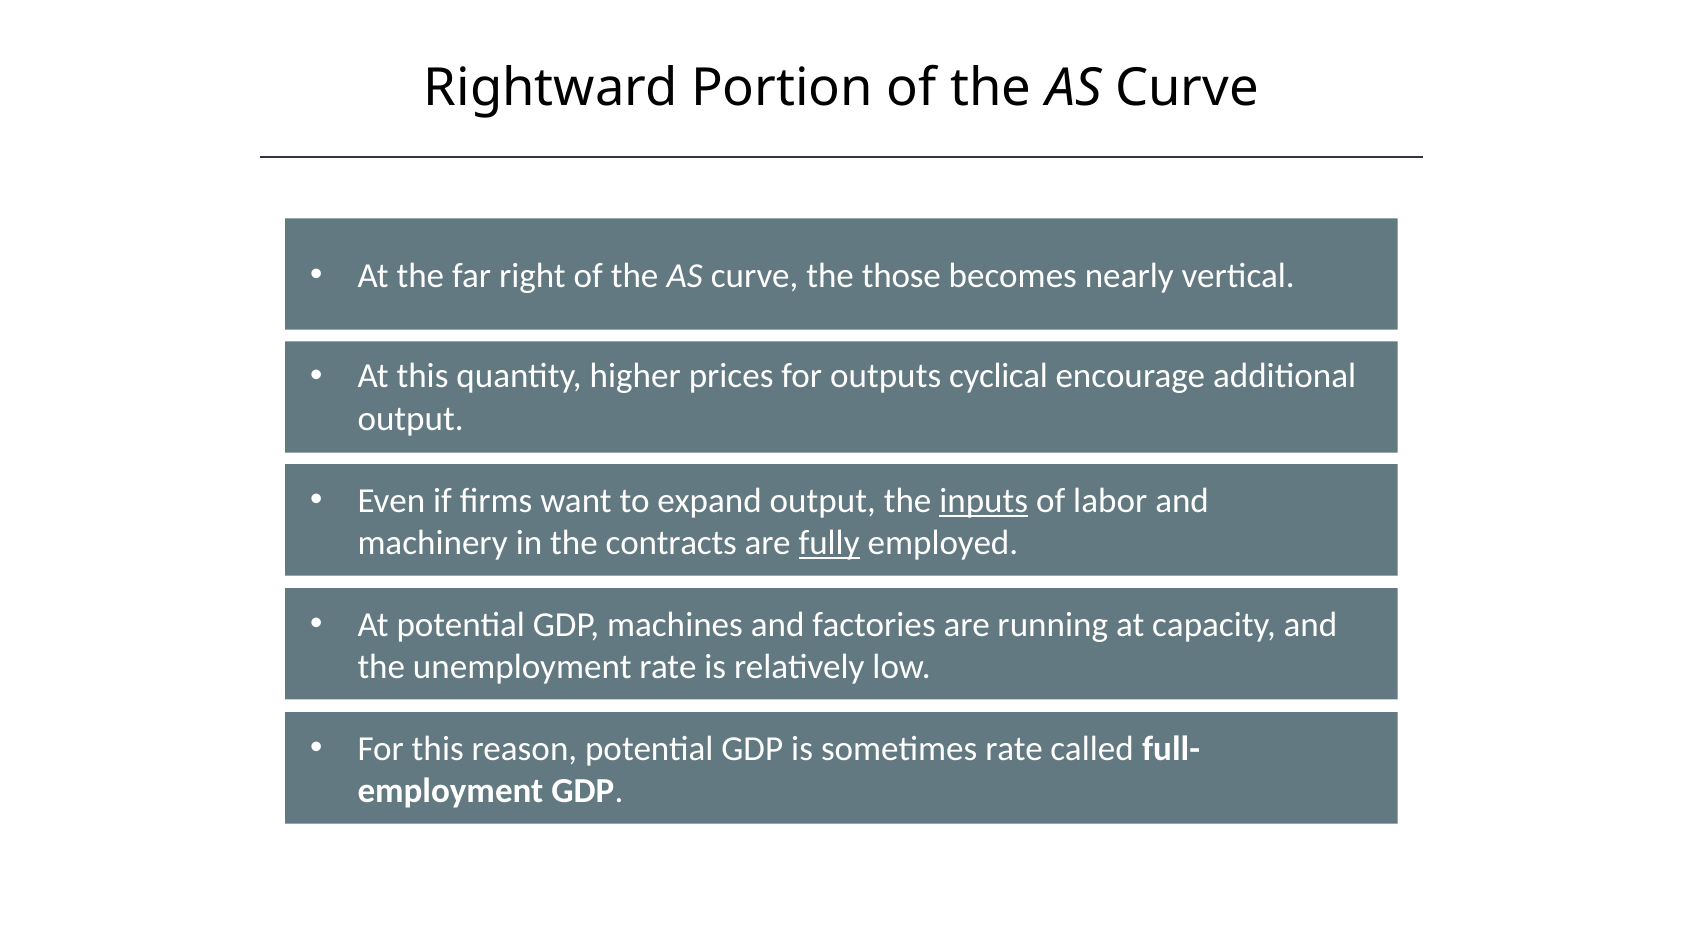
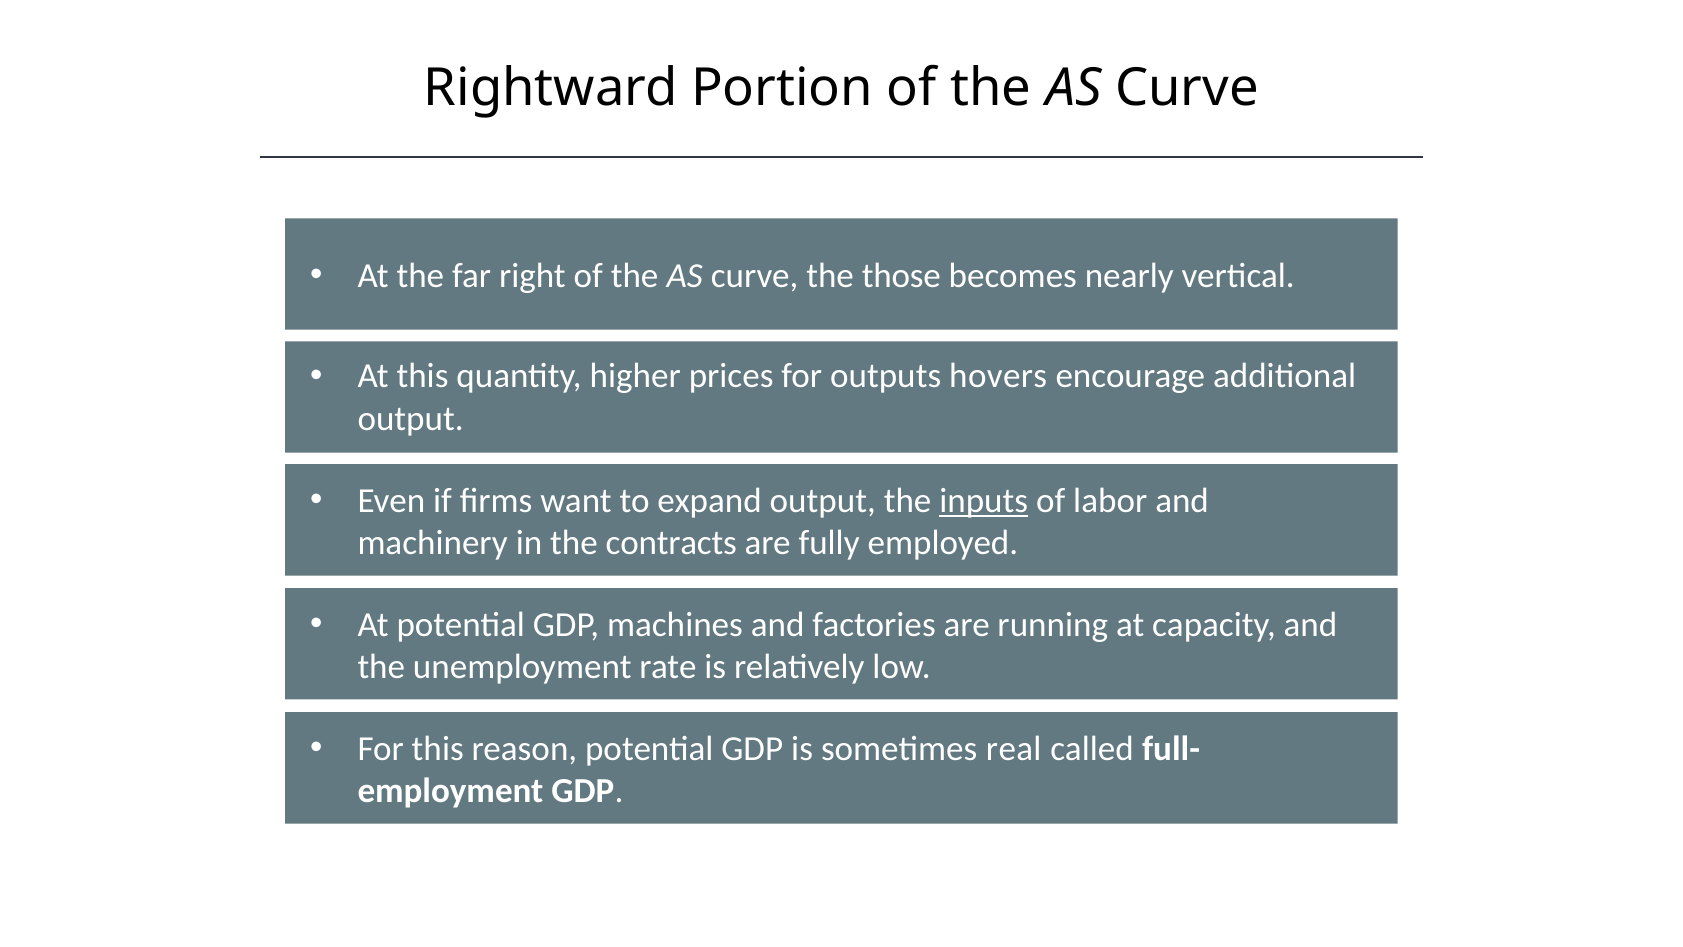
cyclical: cyclical -> hovers (998, 376)
fully underline: present -> none (829, 543)
sometimes rate: rate -> real (1014, 749)
